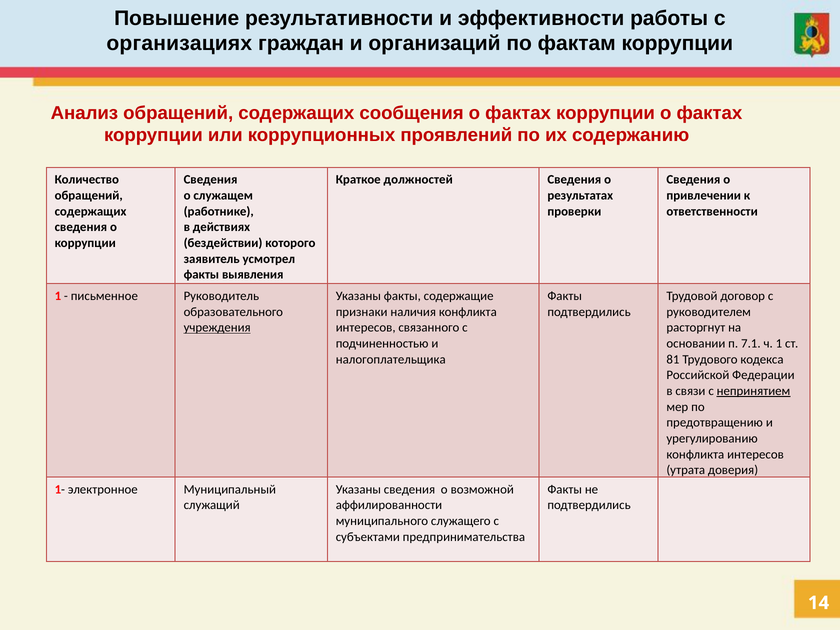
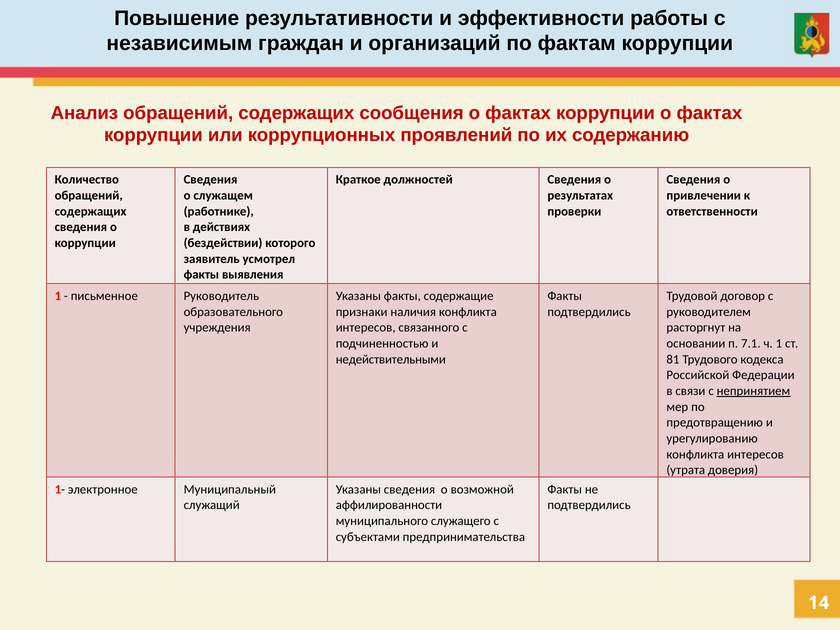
организациях: организациях -> независимым (179, 43)
учреждения underline: present -> none (217, 328)
налогоплательщика: налогоплательщика -> недействительными (391, 359)
